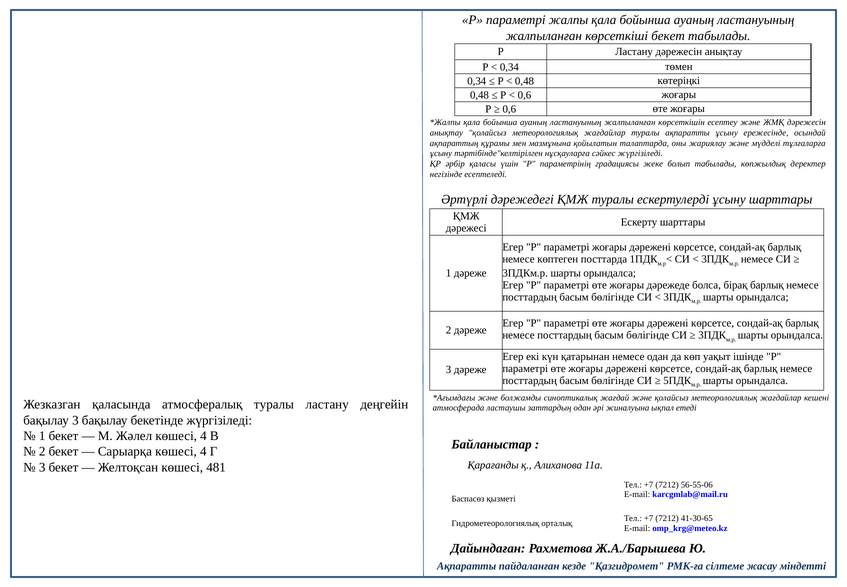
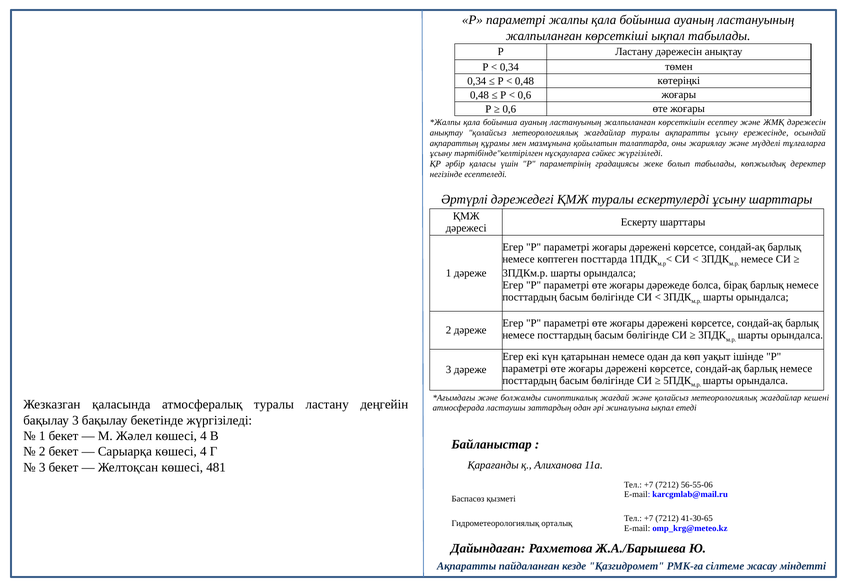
көрсеткіші бекет: бекет -> ықпал (668, 36)
